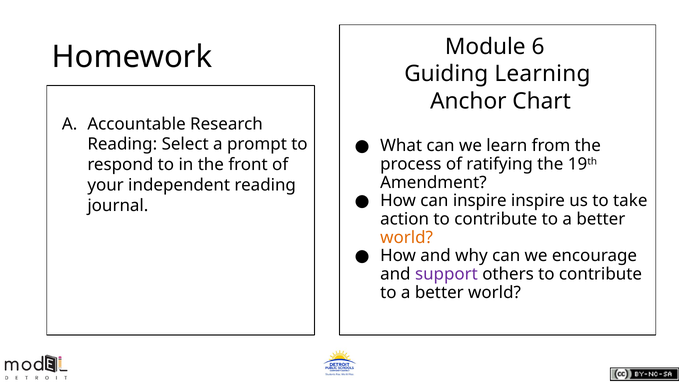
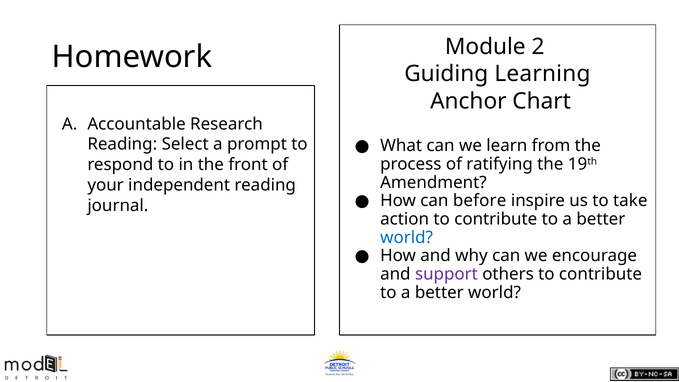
6: 6 -> 2 (538, 47)
can inspire: inspire -> before (480, 201)
world colour: orange -> blue (407, 237)
